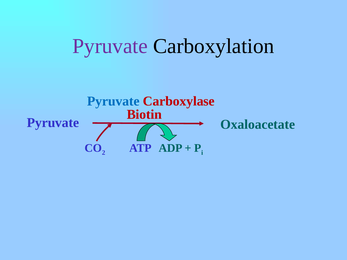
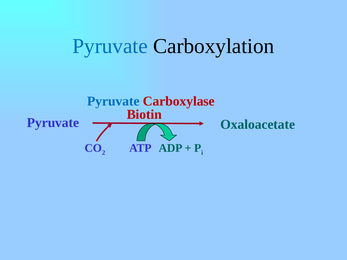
Pyruvate colour: purple -> blue (110, 46)
